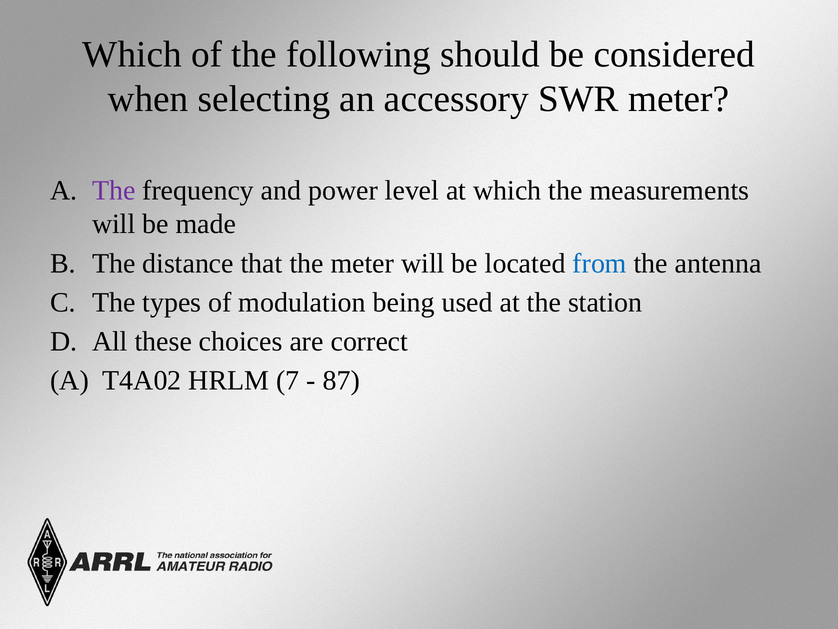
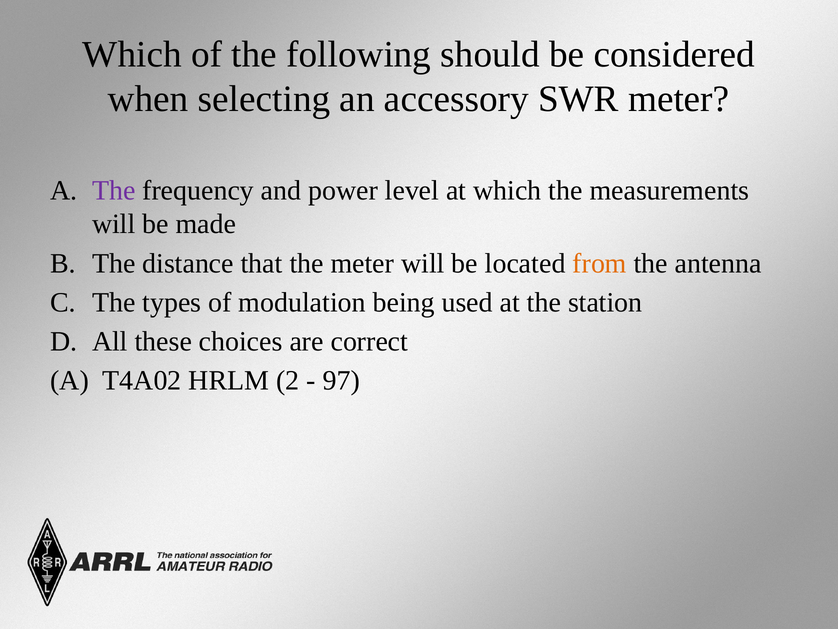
from colour: blue -> orange (600, 263)
7: 7 -> 2 (288, 380)
87: 87 -> 97 (341, 380)
